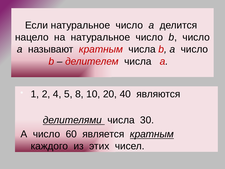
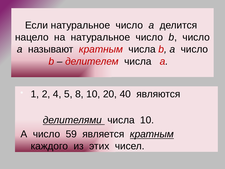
числа 30: 30 -> 10 (147, 120)
60: 60 -> 59 (71, 134)
